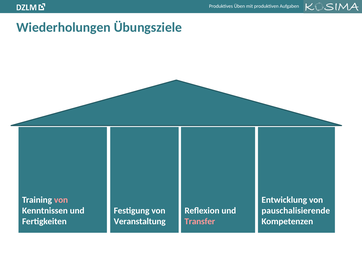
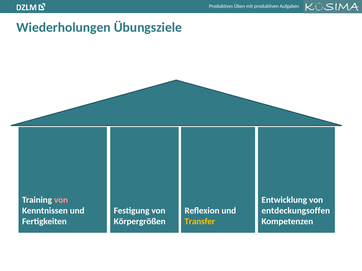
pauschalisierende: pauschalisierende -> entdeckungsoffen (296, 211)
Veranstaltung: Veranstaltung -> Körpergrößen (140, 222)
Transfer colour: pink -> yellow (200, 222)
